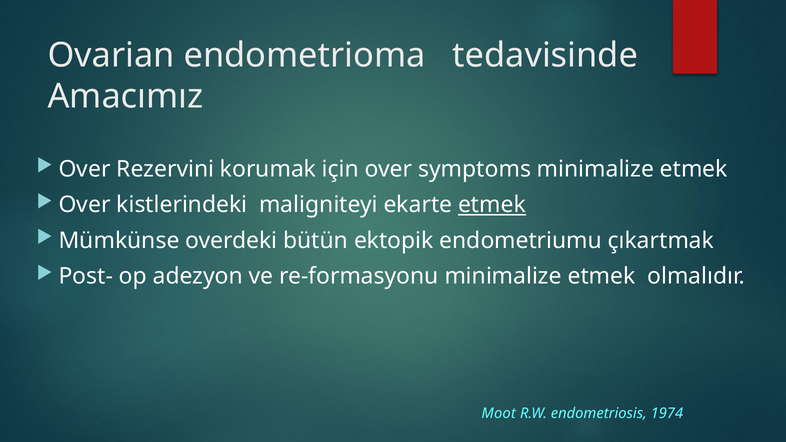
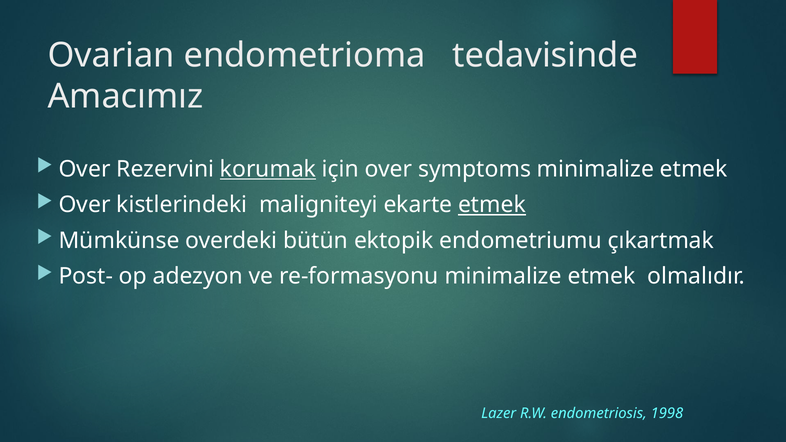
korumak underline: none -> present (268, 169)
Moot: Moot -> Lazer (499, 413)
1974: 1974 -> 1998 (667, 413)
